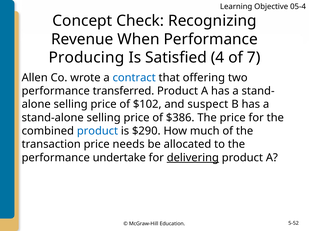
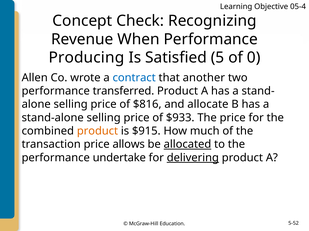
4: 4 -> 5 (218, 58)
7: 7 -> 0 (254, 58)
offering: offering -> another (204, 78)
$102: $102 -> $816 (147, 105)
suspect: suspect -> allocate (208, 105)
$386: $386 -> $933 (180, 118)
product colour: blue -> orange (97, 131)
$290: $290 -> $915 (146, 131)
needs: needs -> allows (129, 145)
allocated underline: none -> present (187, 145)
